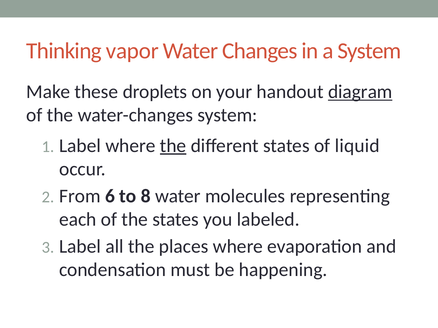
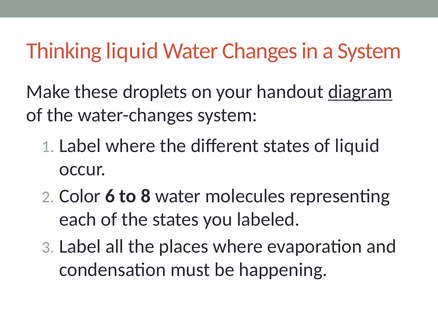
Thinking vapor: vapor -> liquid (132, 51)
the underline: present -> none (173, 146)
From: From -> Color (80, 196)
